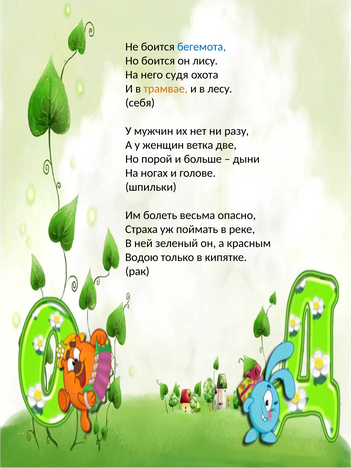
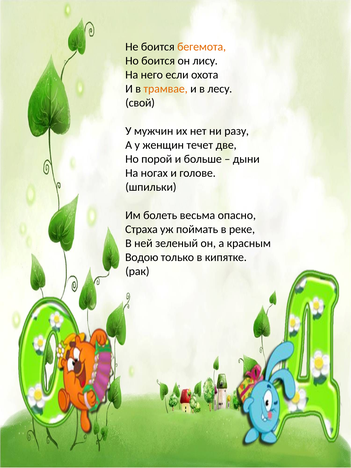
бегемота colour: blue -> orange (202, 47)
судя: судя -> если (177, 75)
себя: себя -> свой (140, 103)
ветка: ветка -> течет (200, 145)
